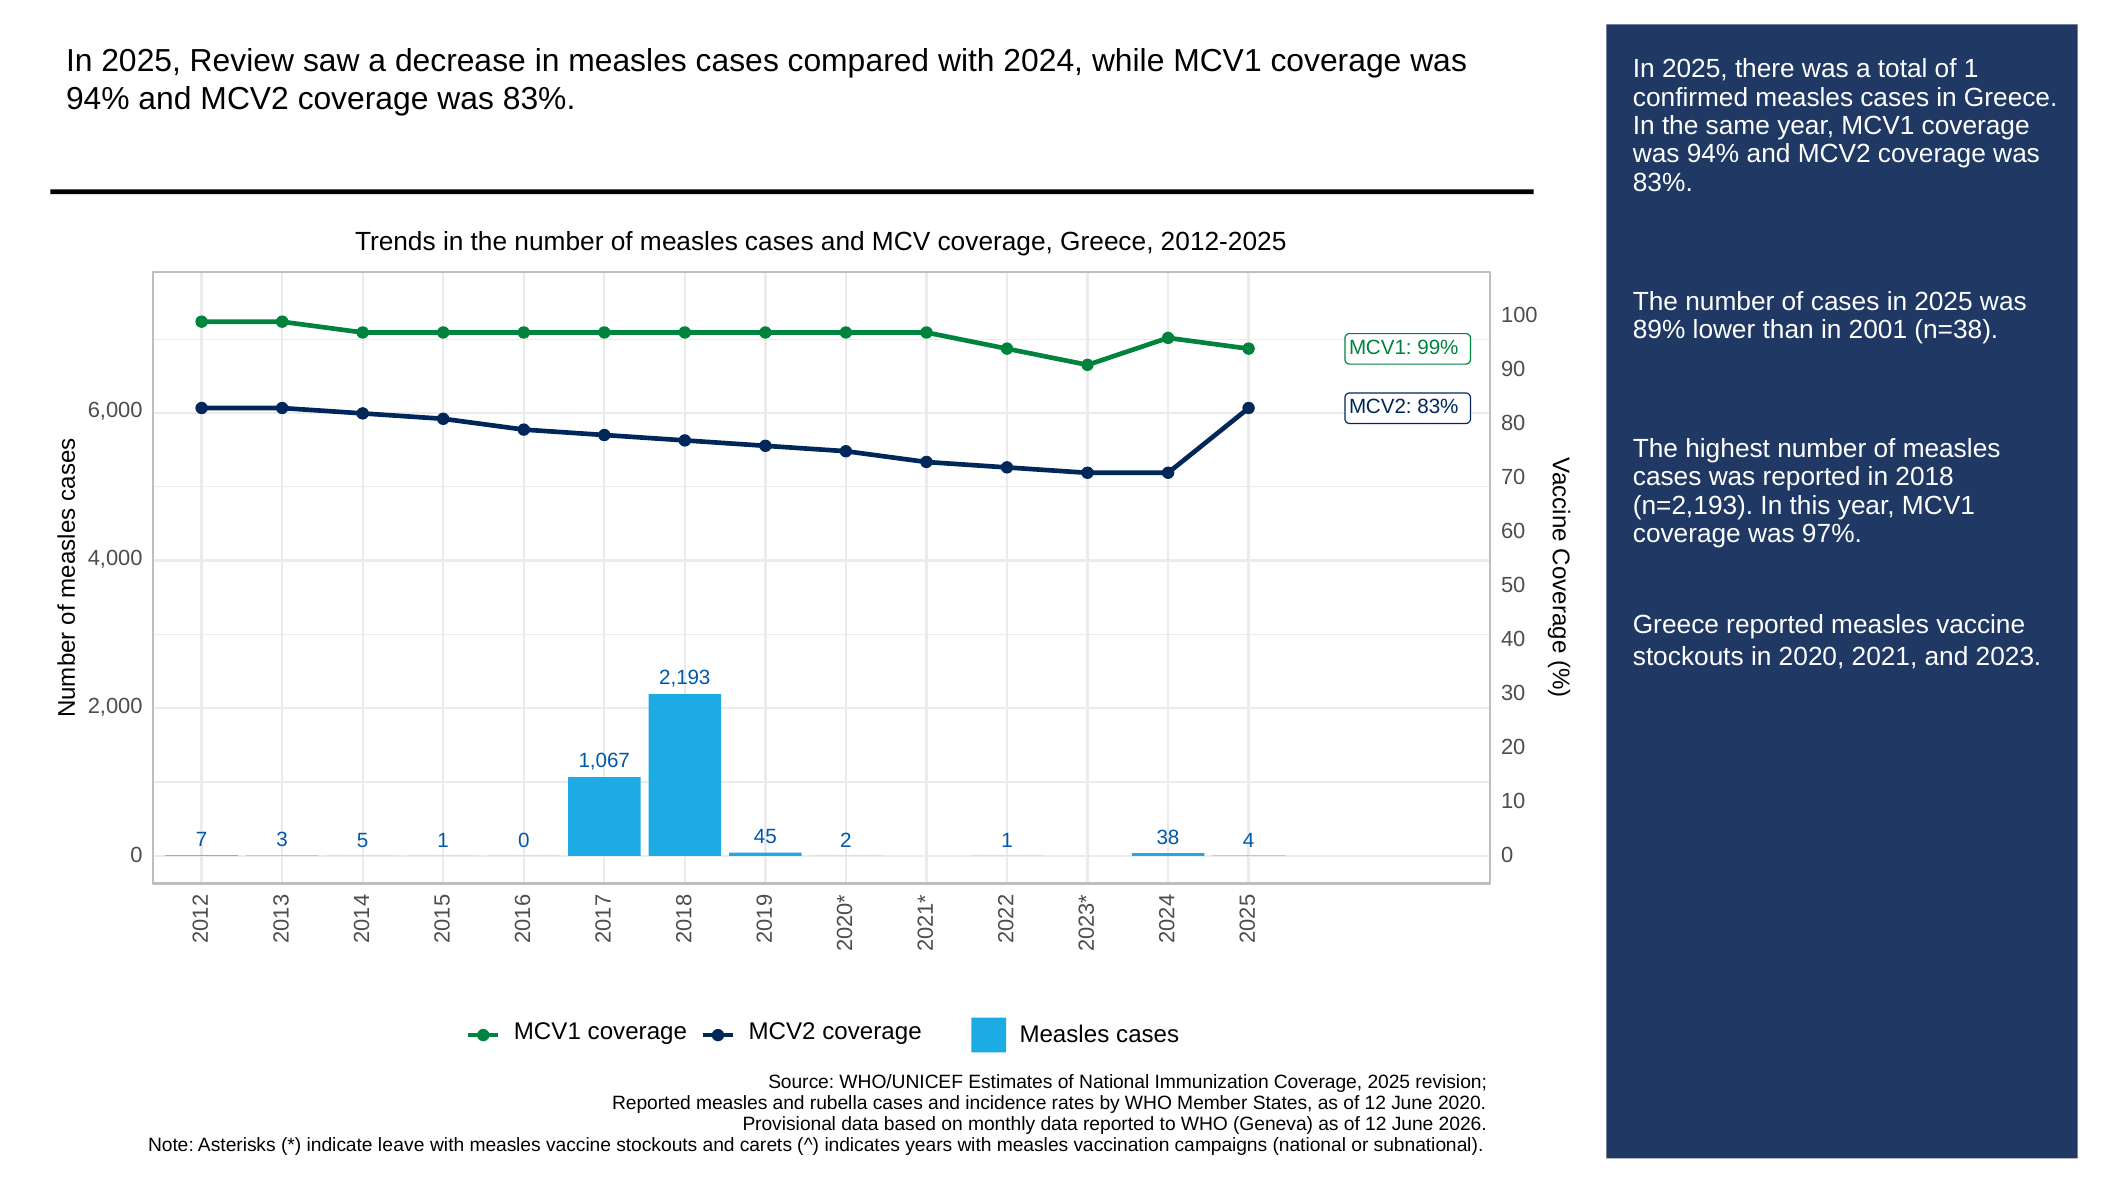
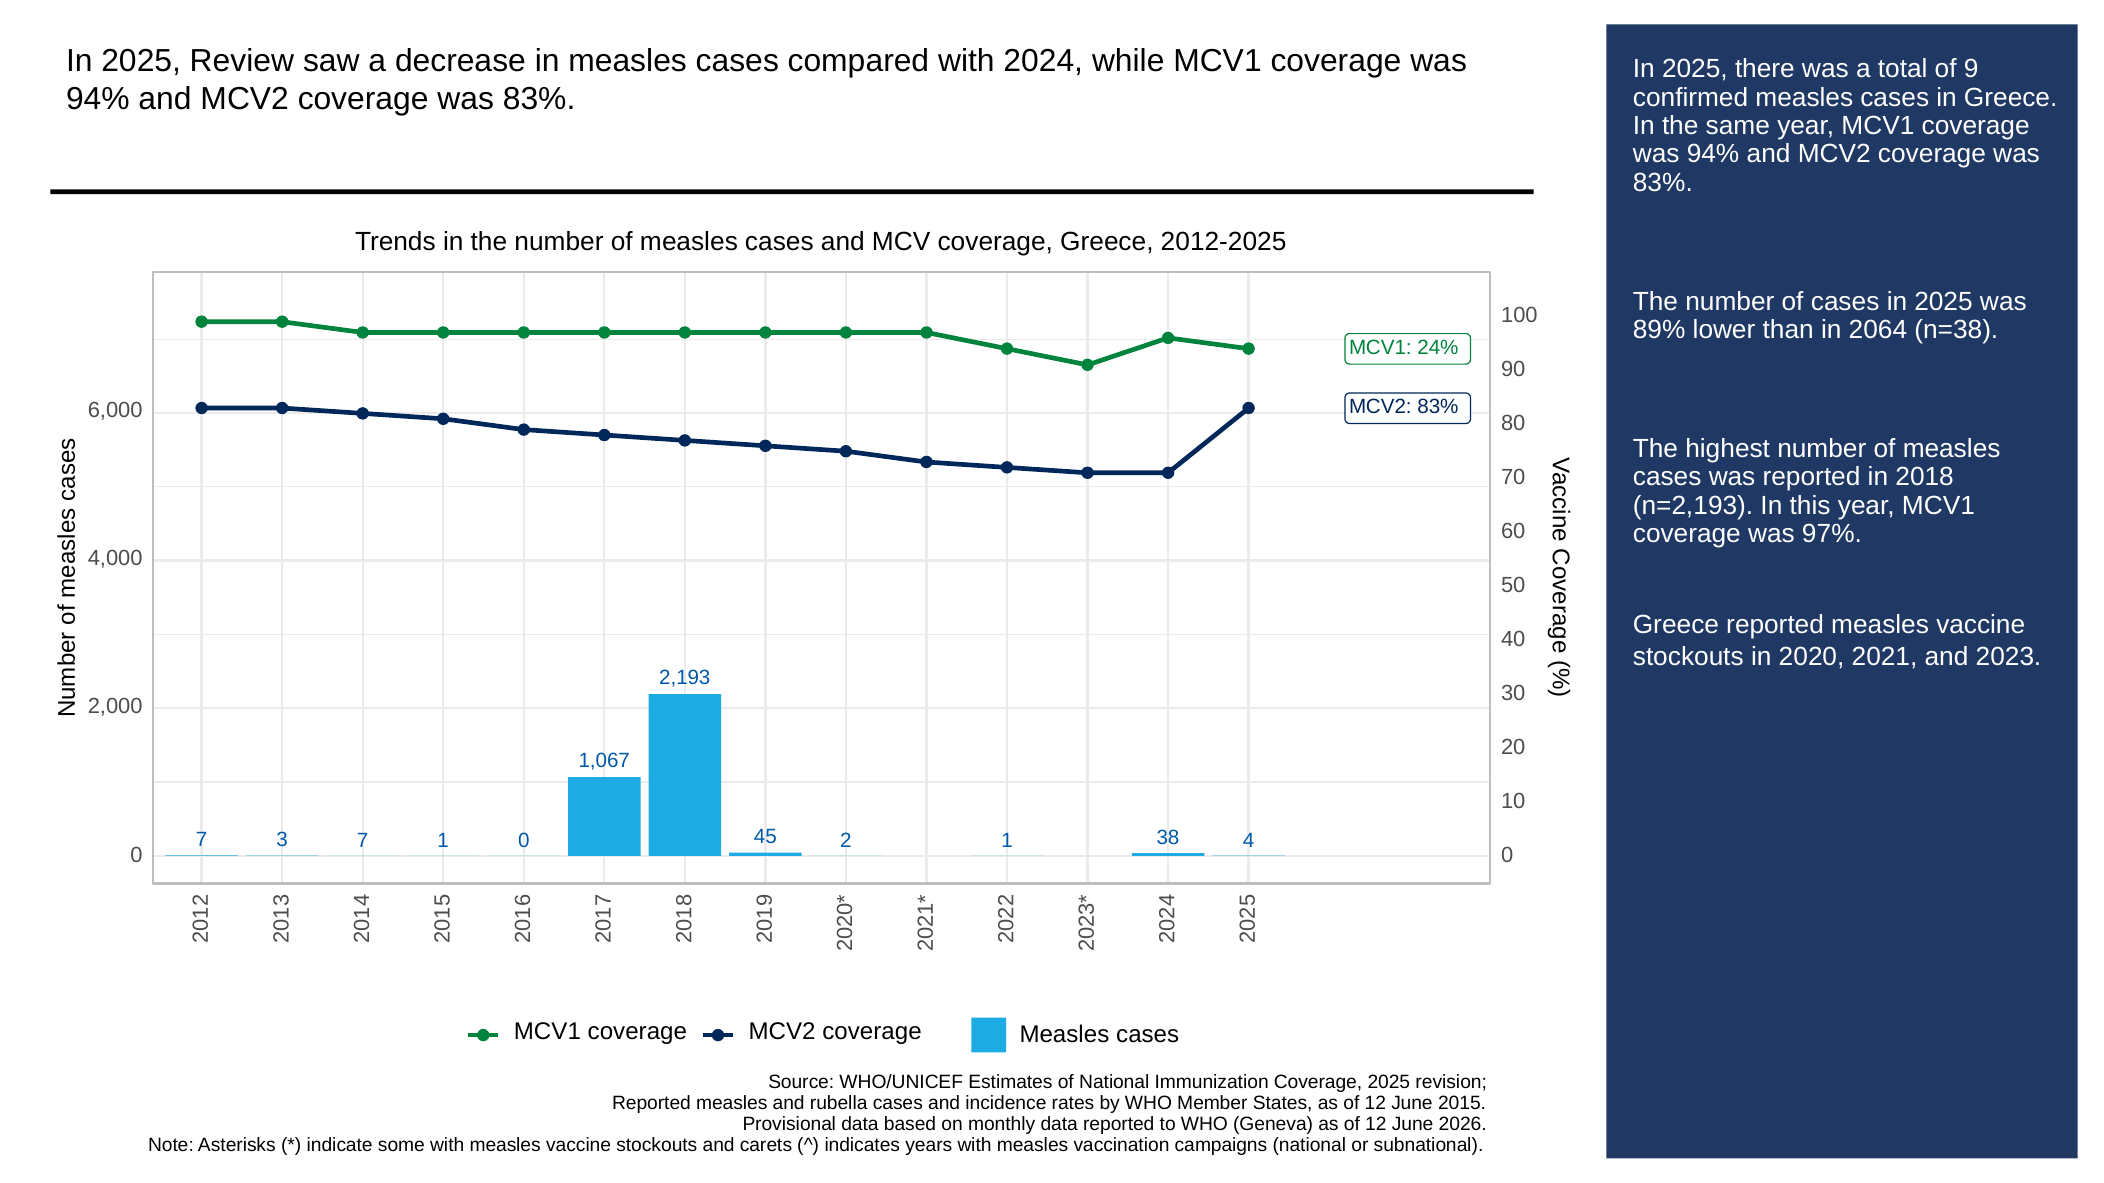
of 1: 1 -> 9 (1971, 69)
2001: 2001 -> 2064 (1878, 330)
99%: 99% -> 24% (1438, 348)
3 5: 5 -> 7 (363, 841)
June 2020: 2020 -> 2015 (1462, 1103)
leave: leave -> some (401, 1145)
